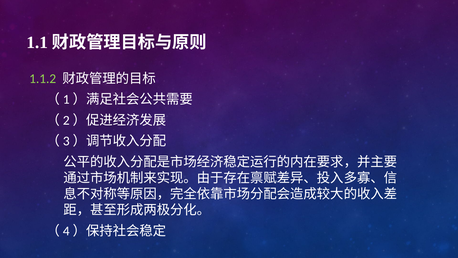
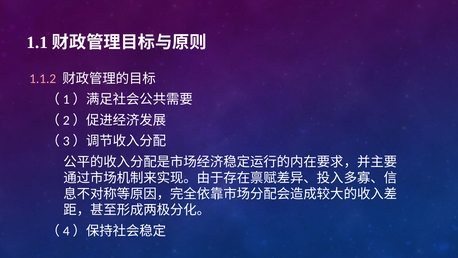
1.1.2 colour: light green -> pink (43, 79)
